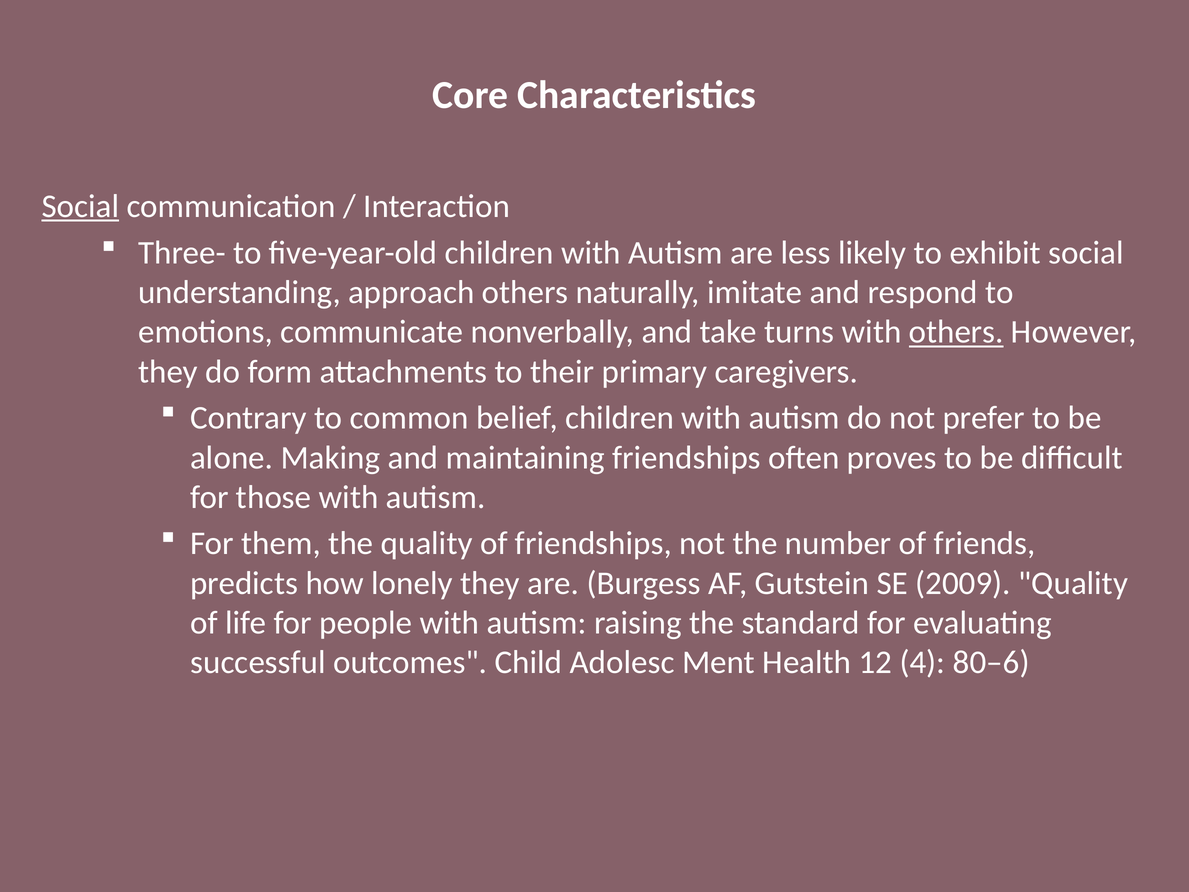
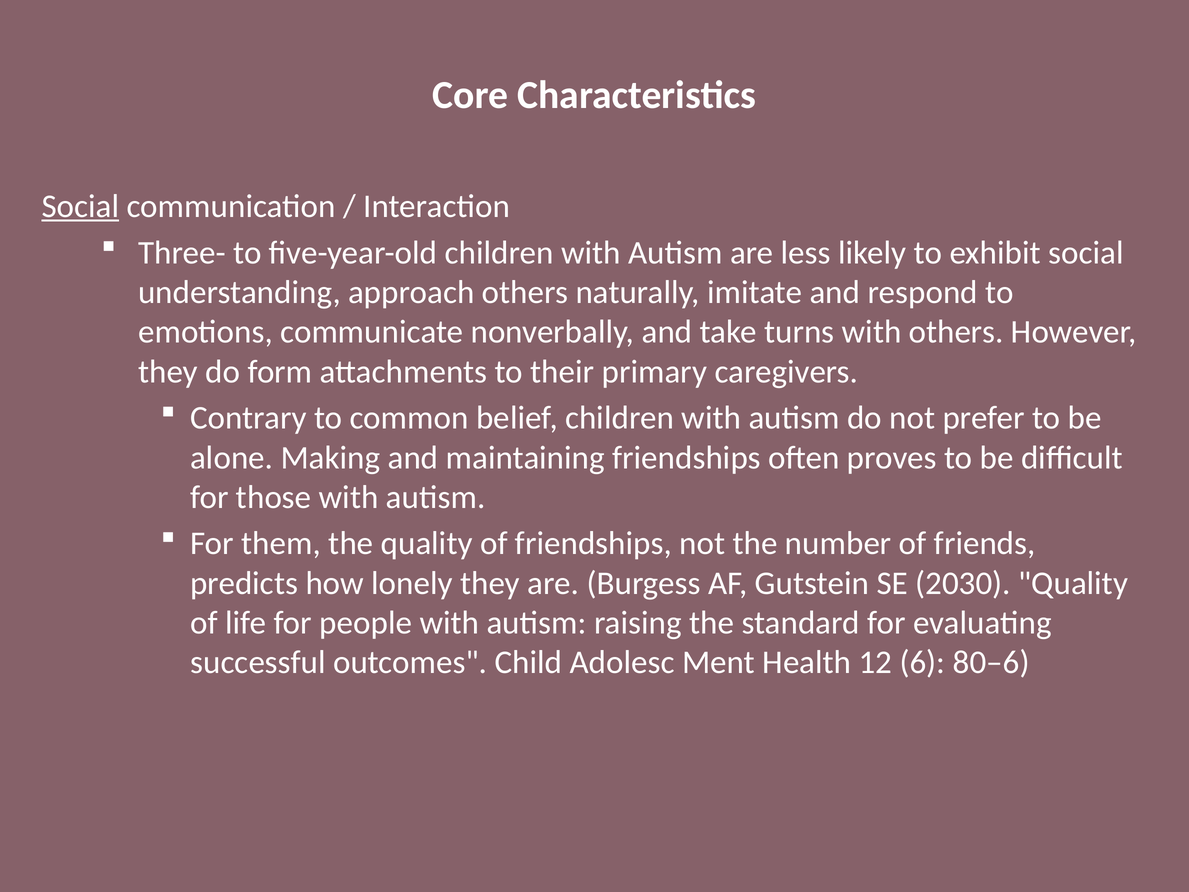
others underline: present -> none (956, 332)
2009: 2009 -> 2030 (963, 583)
4: 4 -> 6 (923, 662)
